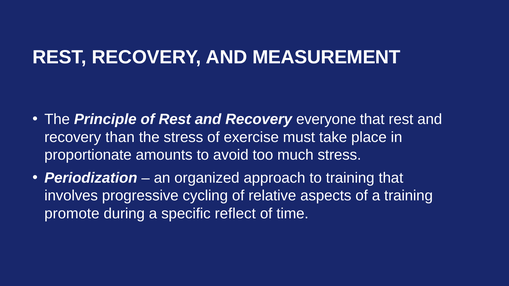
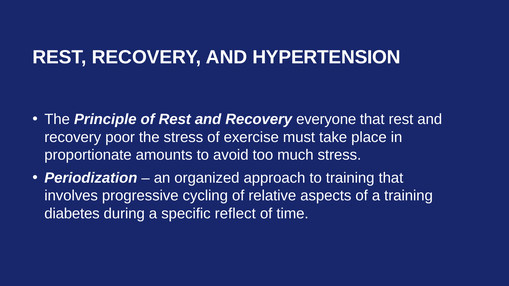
MEASUREMENT: MEASUREMENT -> HYPERTENSION (327, 57)
than: than -> poor (120, 137)
promote: promote -> diabetes (72, 214)
